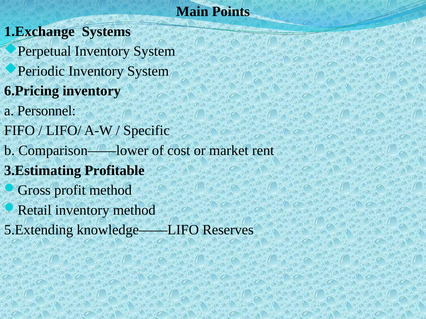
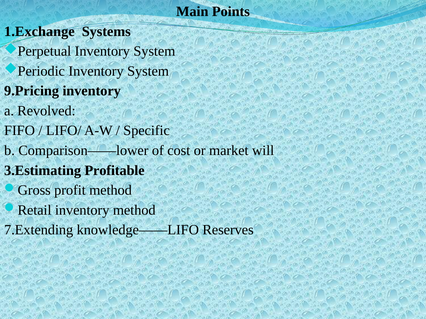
6.Pricing: 6.Pricing -> 9.Pricing (32, 91)
Personnel: Personnel -> Revolved (46, 111)
rent: rent -> will (263, 151)
5.Extending: 5.Extending -> 7.Extending (39, 230)
